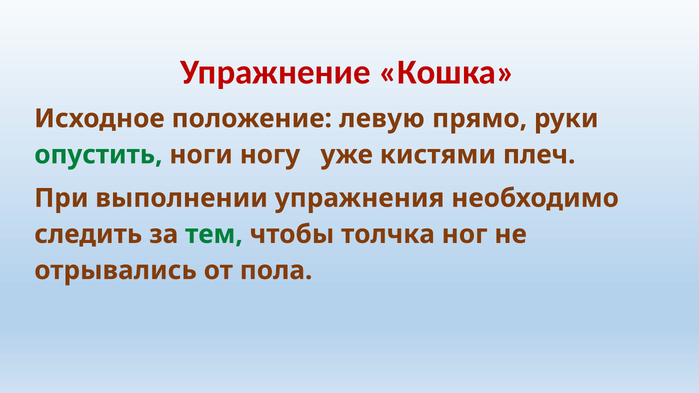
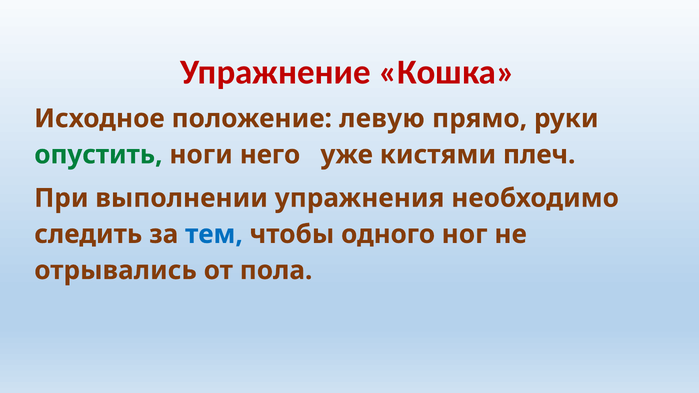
ногу: ногу -> него (270, 155)
тем colour: green -> blue (214, 234)
толчка: толчка -> одного (388, 234)
